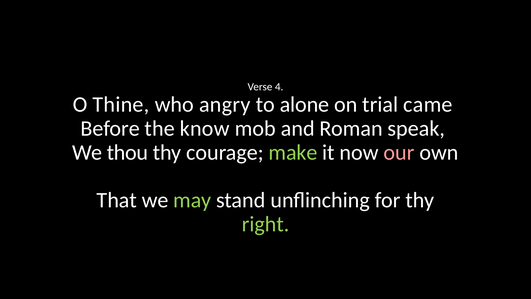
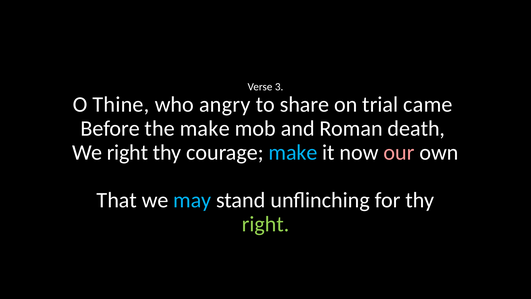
4: 4 -> 3 (279, 87)
alone: alone -> share (304, 105)
the know: know -> make (205, 128)
speak: speak -> death (416, 128)
We thou: thou -> right (127, 152)
make colour: light green -> light blue (293, 152)
may colour: light green -> light blue (192, 200)
